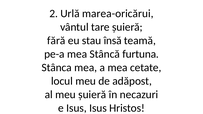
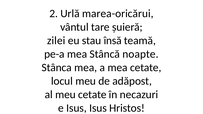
fără: fără -> zilei (56, 41)
furtuna: furtuna -> noapte (140, 54)
meu șuieră: șuieră -> cetate (92, 95)
